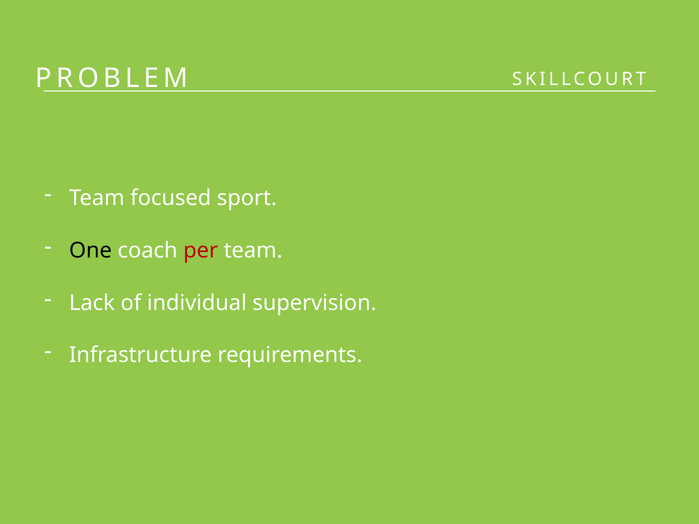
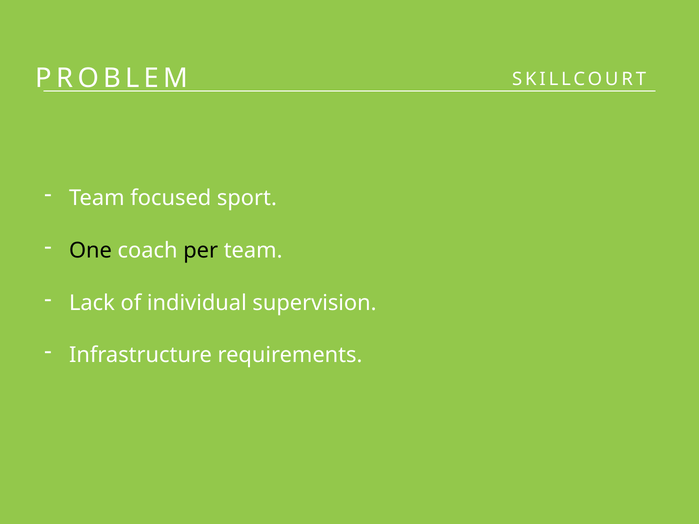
per colour: red -> black (201, 251)
